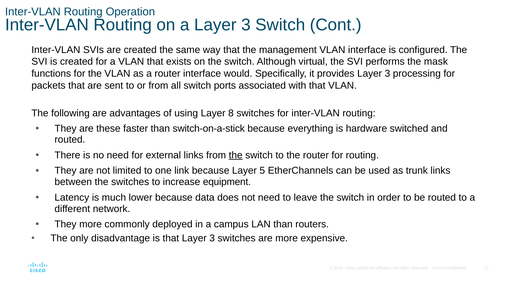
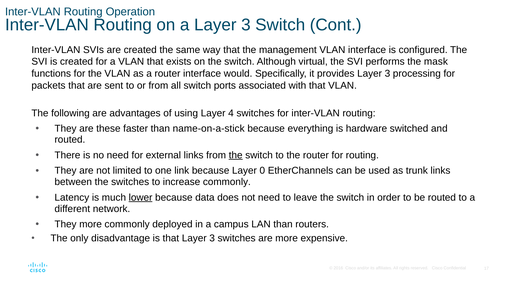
8: 8 -> 4 (231, 113)
switch-on-a-stick: switch-on-a-stick -> name-on-a-stick (209, 128)
5: 5 -> 0 (262, 171)
increase equipment: equipment -> commonly (227, 182)
lower underline: none -> present (141, 197)
